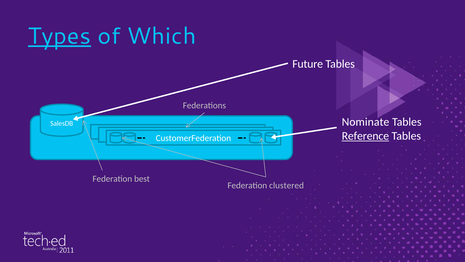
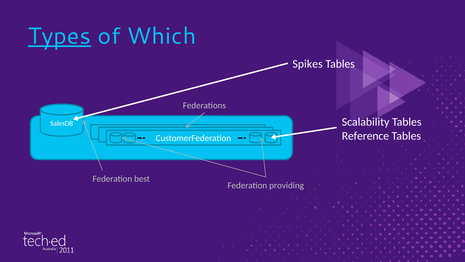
Future: Future -> Spikes (308, 64)
Nominate: Nominate -> Scalability (366, 122)
Reference underline: present -> none (365, 136)
clustered: clustered -> providing (287, 185)
